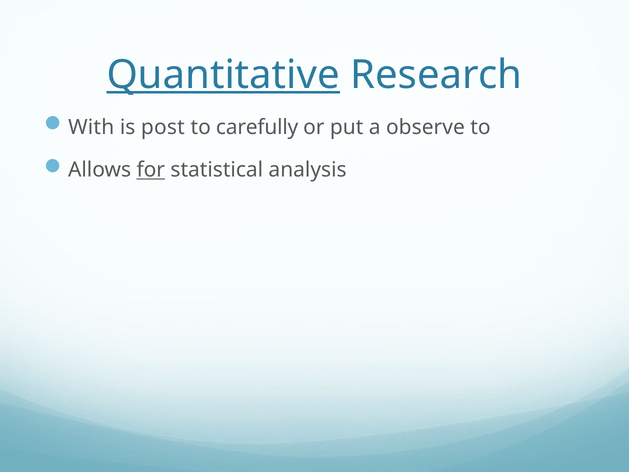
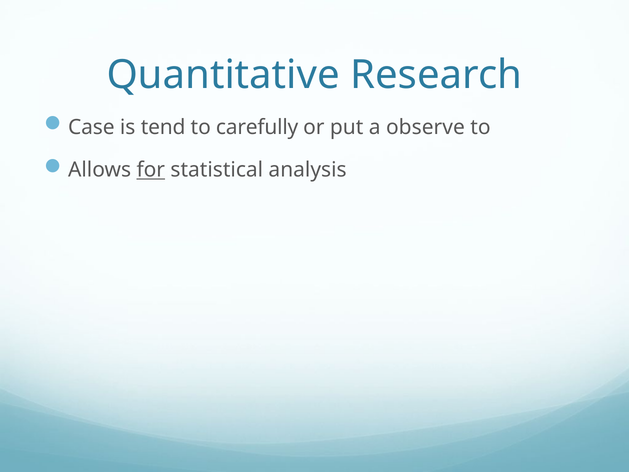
Quantitative underline: present -> none (223, 75)
With: With -> Case (91, 127)
post: post -> tend (163, 127)
